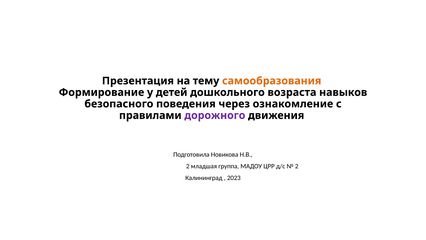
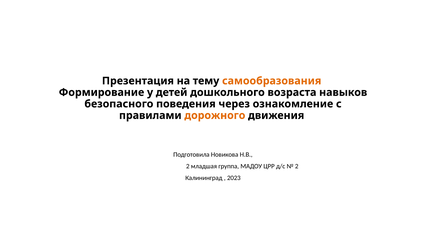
дорожного colour: purple -> orange (215, 115)
